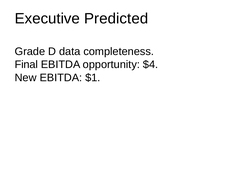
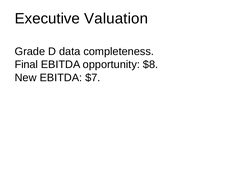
Predicted: Predicted -> Valuation (116, 19)
$4: $4 -> $8 (151, 65)
$1: $1 -> $7 (93, 78)
